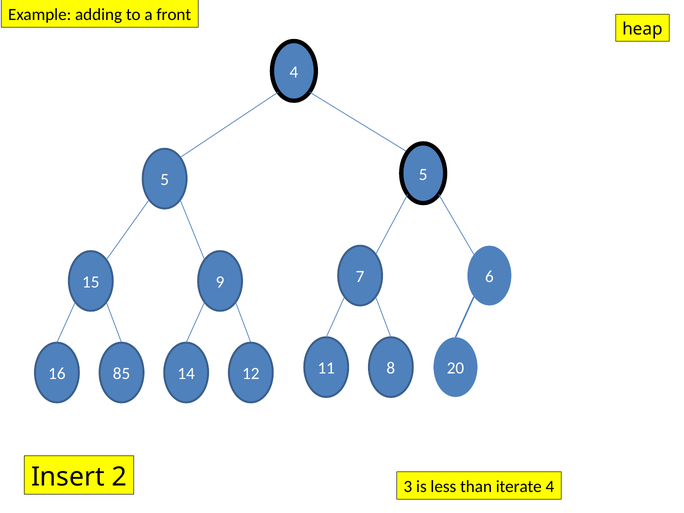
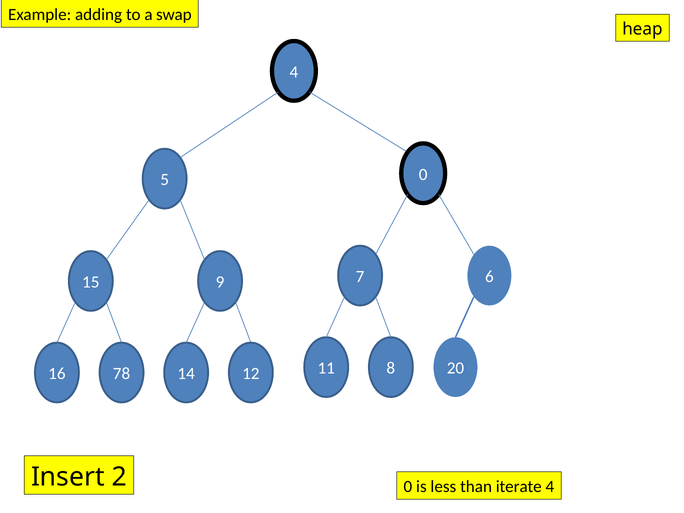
front: front -> swap (174, 15)
5 5: 5 -> 0 (423, 174)
85: 85 -> 78 (122, 374)
2 3: 3 -> 0 (408, 487)
